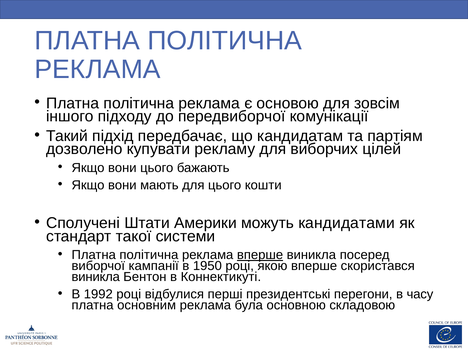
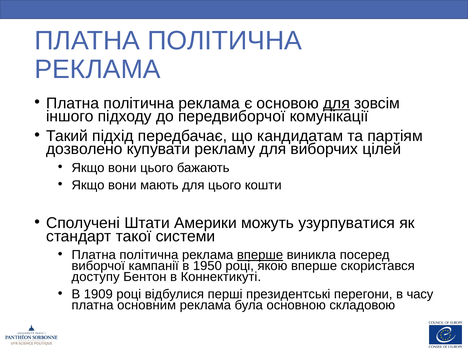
для underline: none -> present (337, 103)
кандидатами: кандидатами -> узурпуватися (347, 223)
виникла: виникла -> доступу (96, 277)
1992: 1992 -> 1909 (98, 294)
